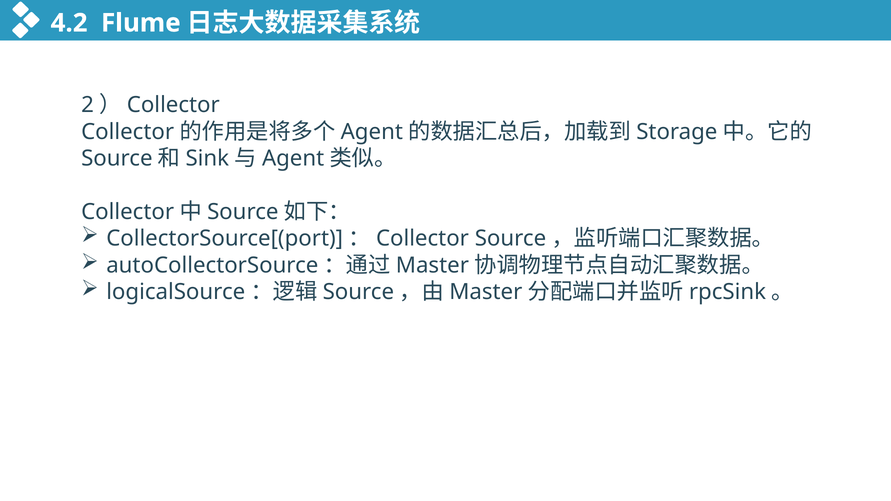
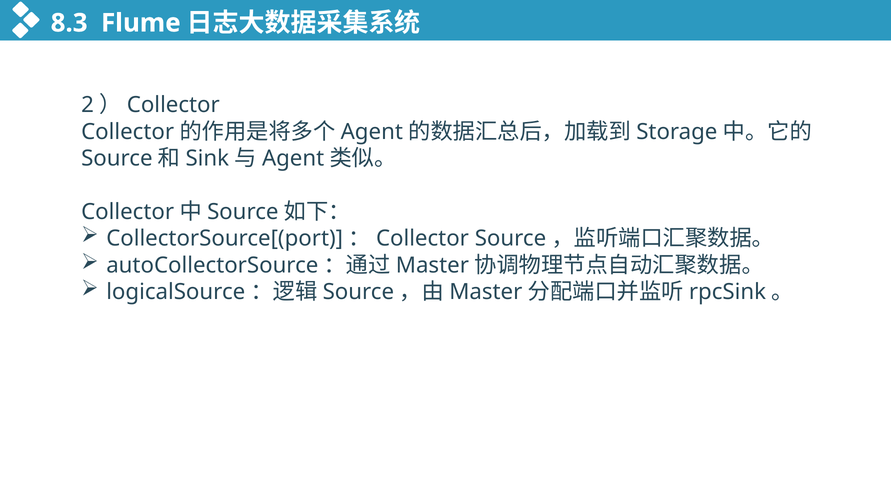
4.2: 4.2 -> 8.3 (69, 23)
